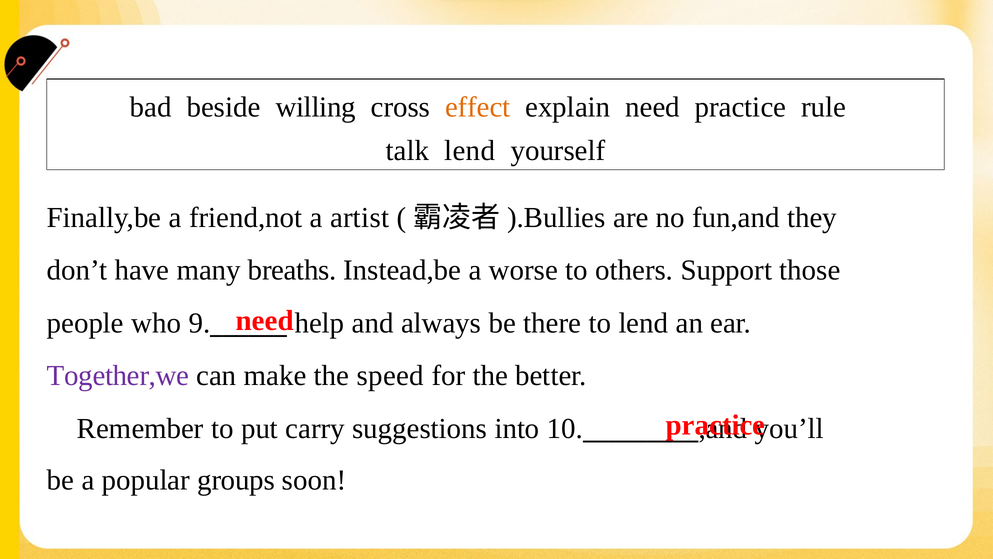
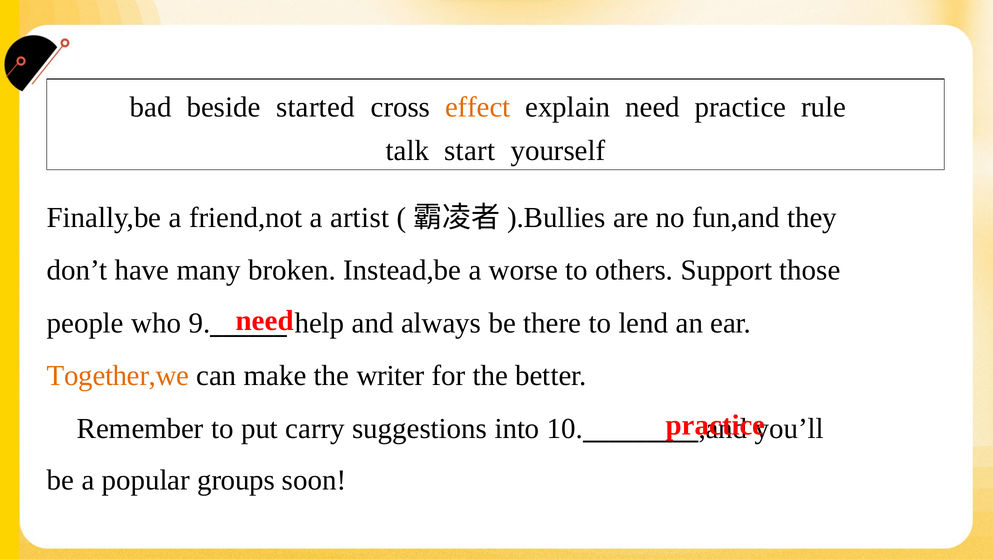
willing: willing -> started (315, 107)
talk lend: lend -> start (470, 151)
breaths: breaths -> broken (292, 270)
Together,we colour: purple -> orange (118, 376)
speed: speed -> writer (391, 376)
